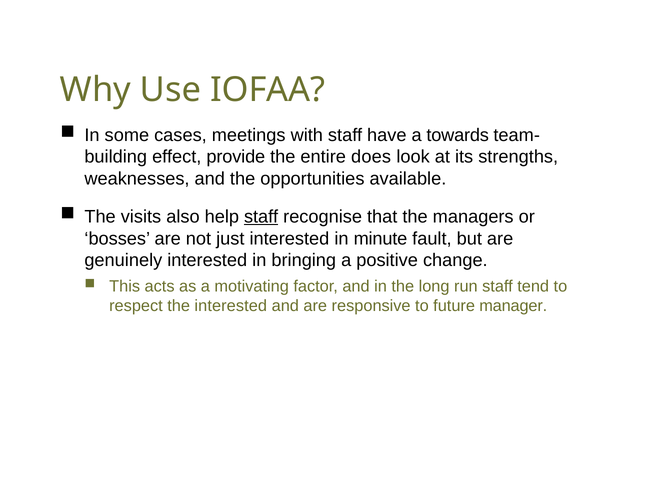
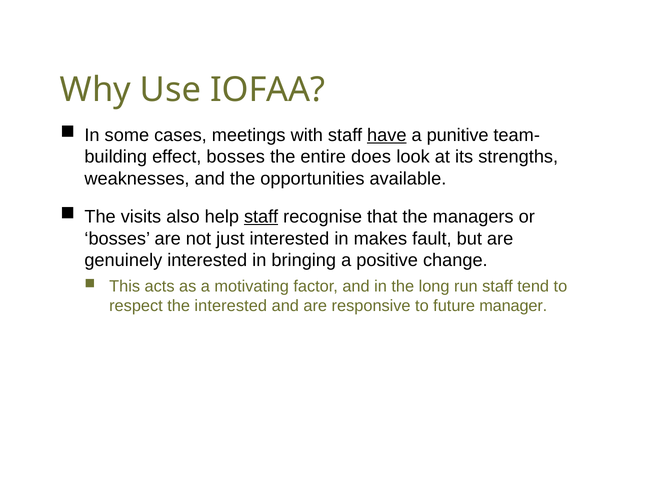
have underline: none -> present (387, 135)
towards: towards -> punitive (458, 135)
effect provide: provide -> bosses (236, 157)
minute: minute -> makes (380, 239)
